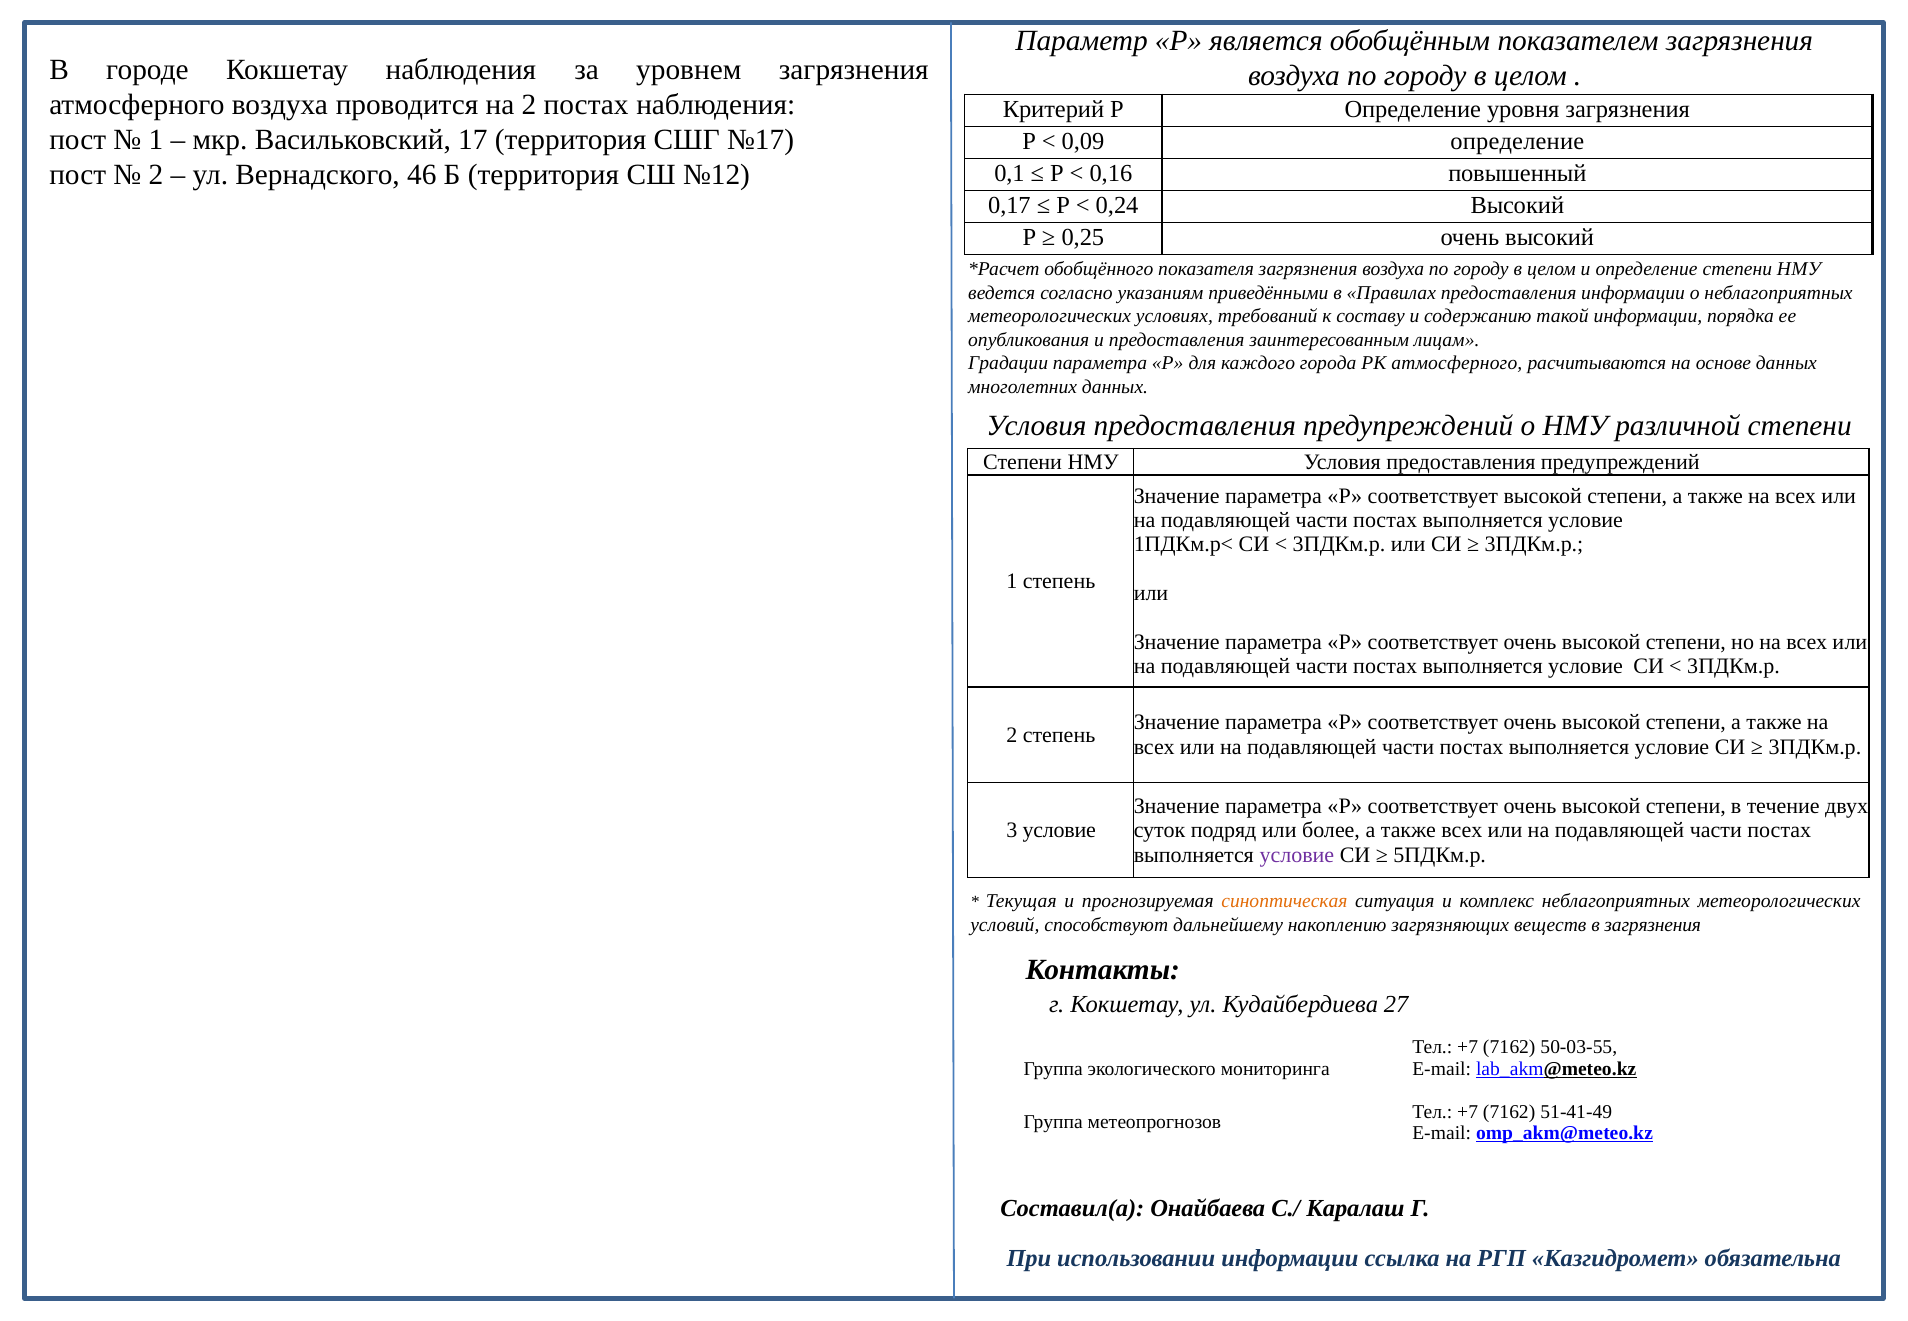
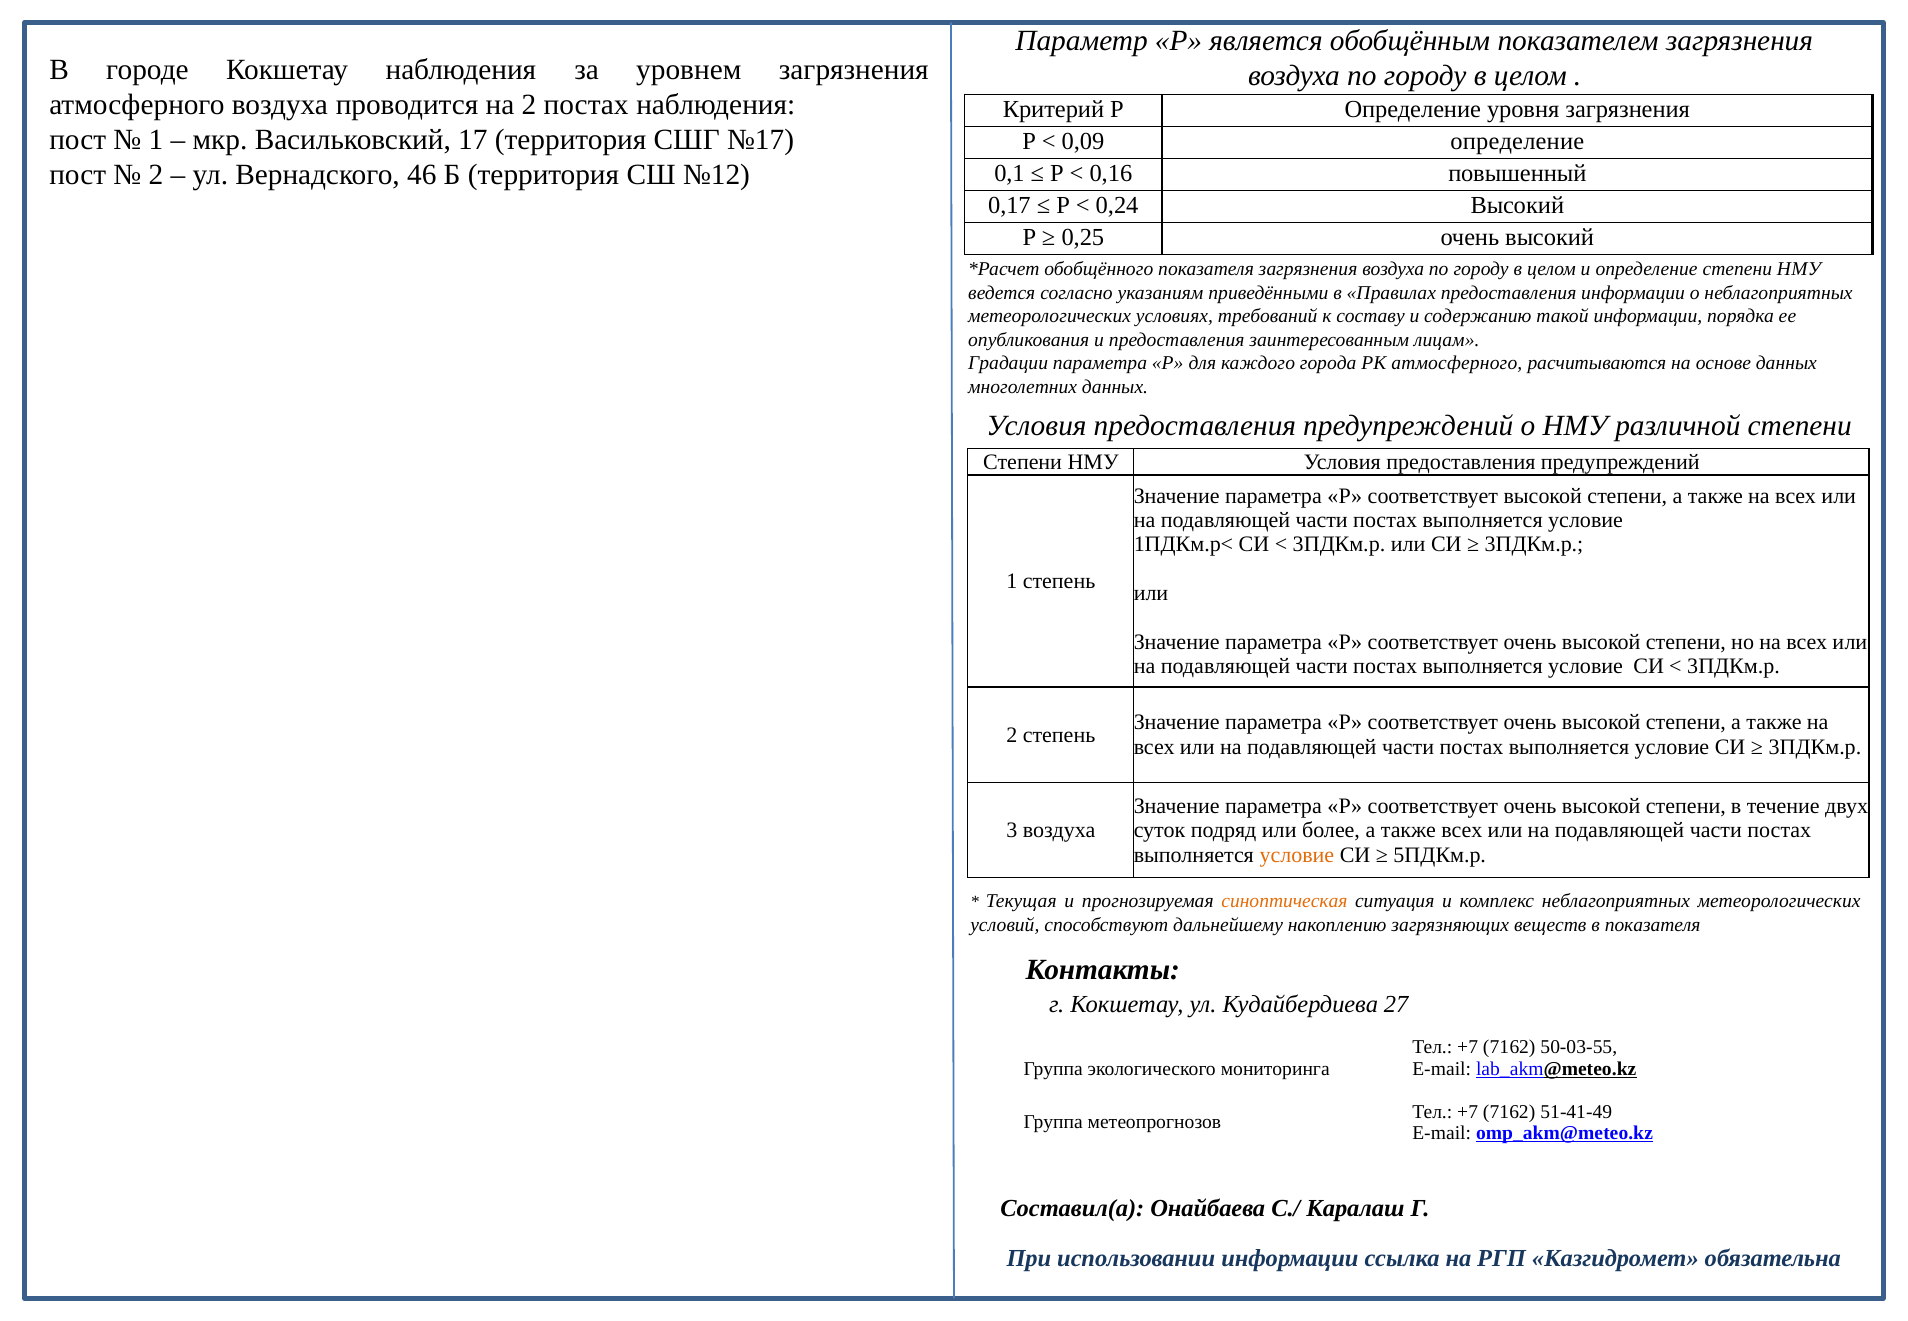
3 условие: условие -> воздуха (1059, 830)
условие colour: purple -> orange (1297, 855)
в загрязнения: загрязнения -> показателя (1653, 925)
